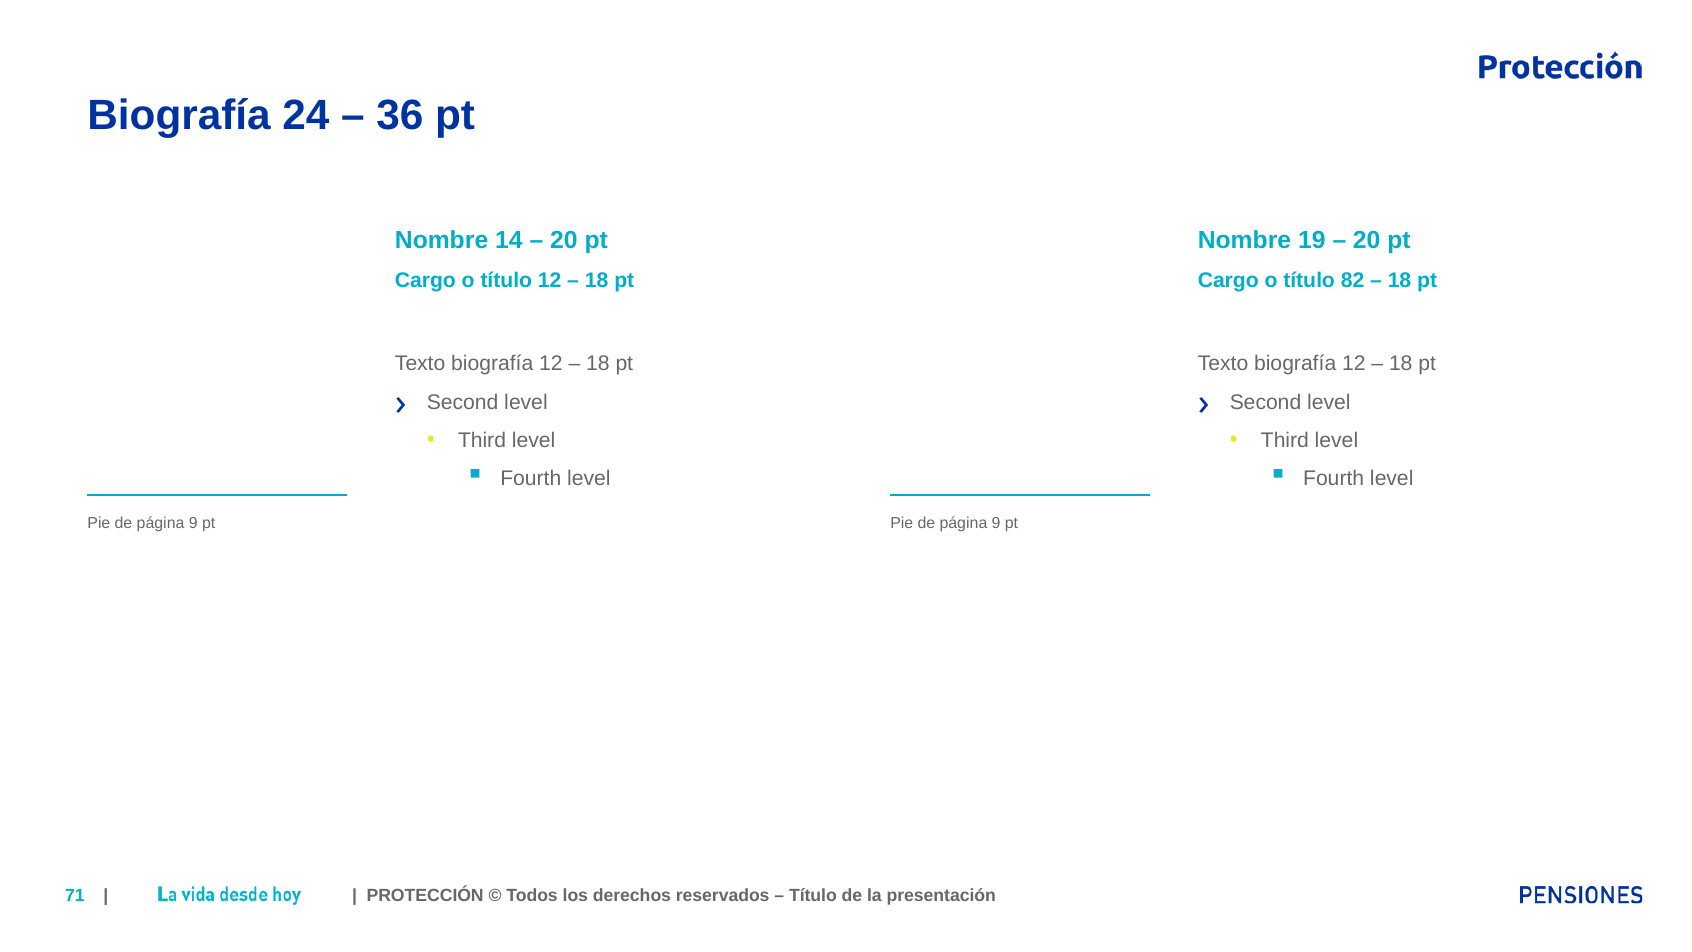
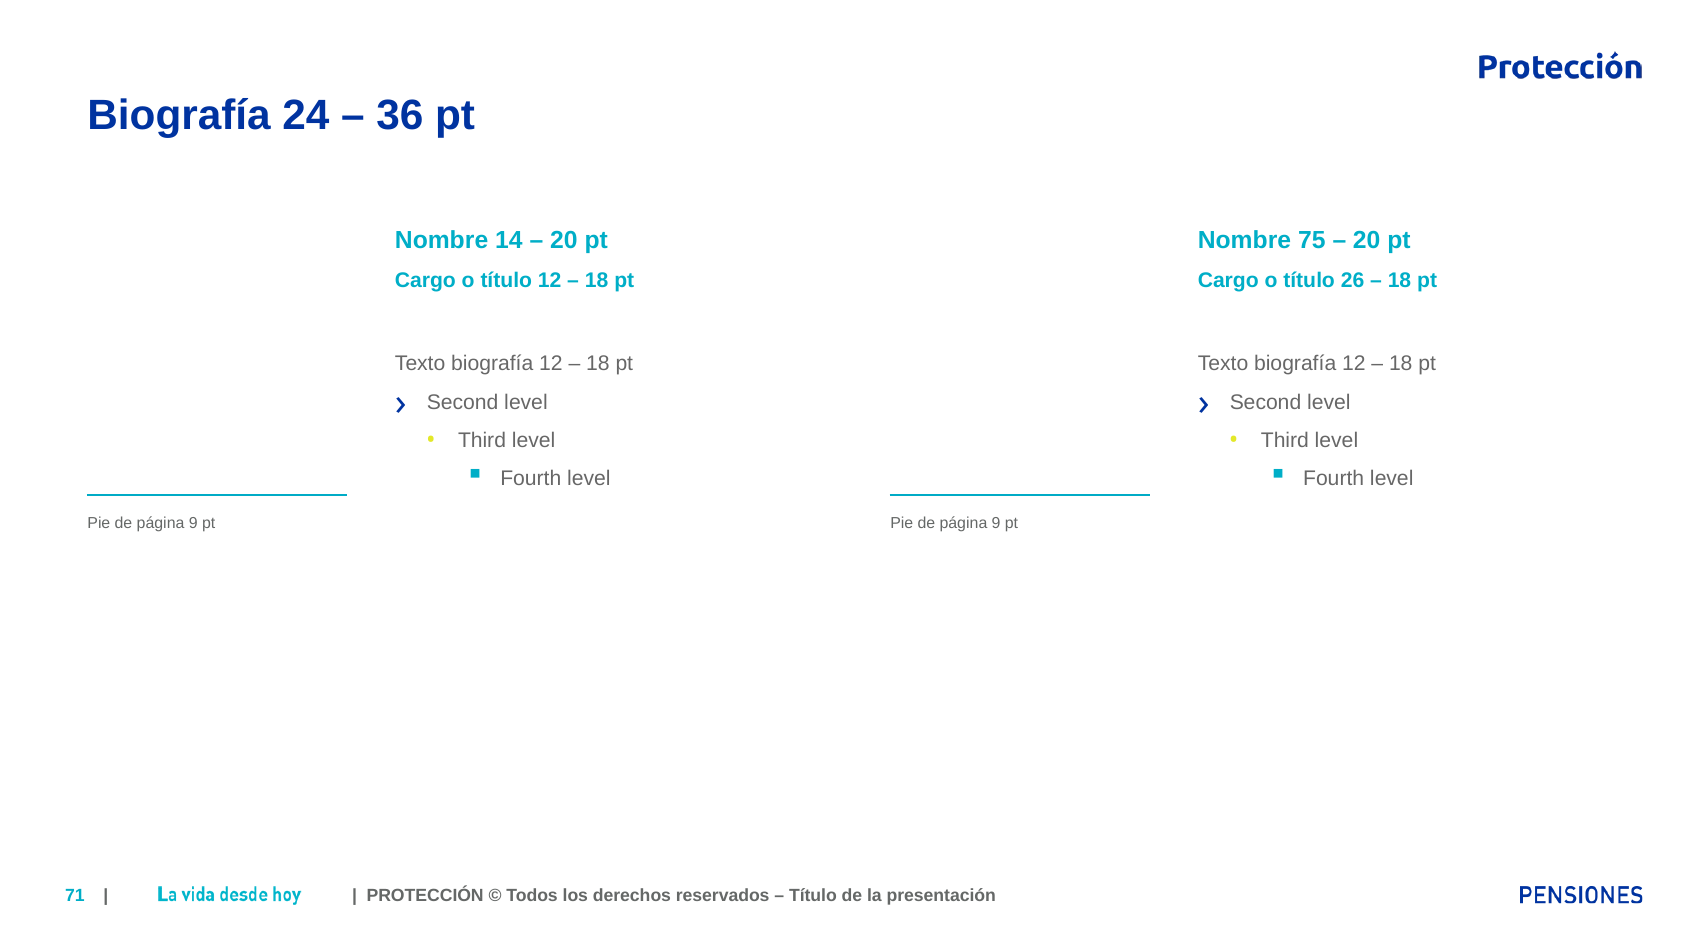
19: 19 -> 75 (1312, 240)
82: 82 -> 26 (1353, 281)
